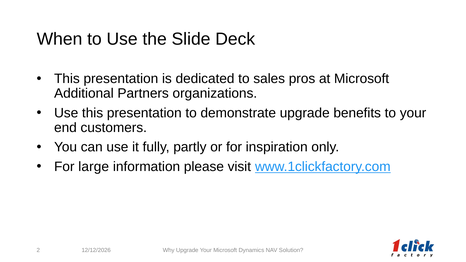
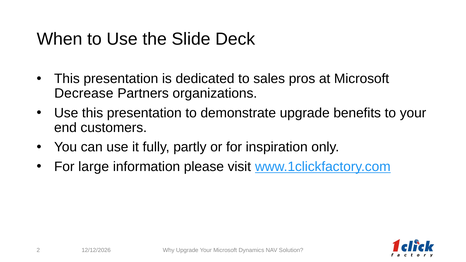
Additional: Additional -> Decrease (84, 94)
